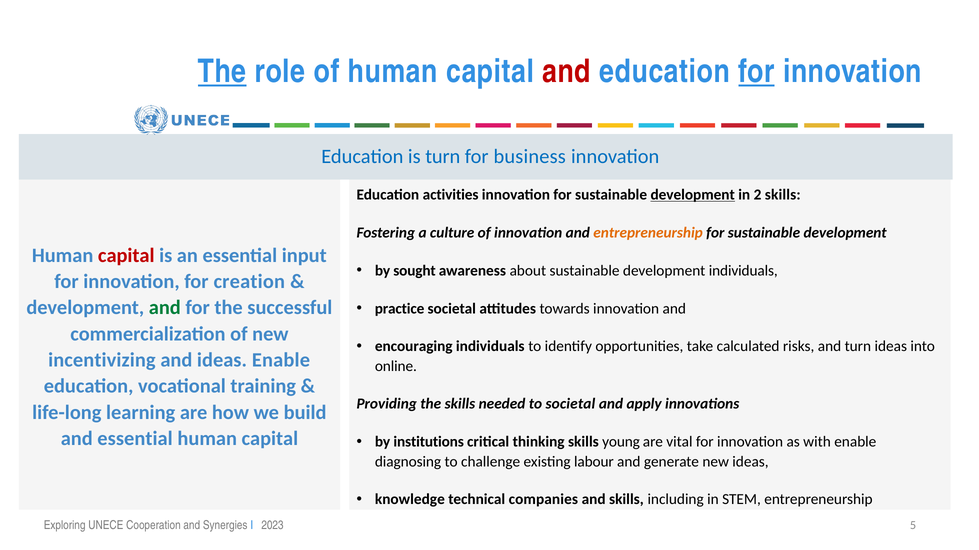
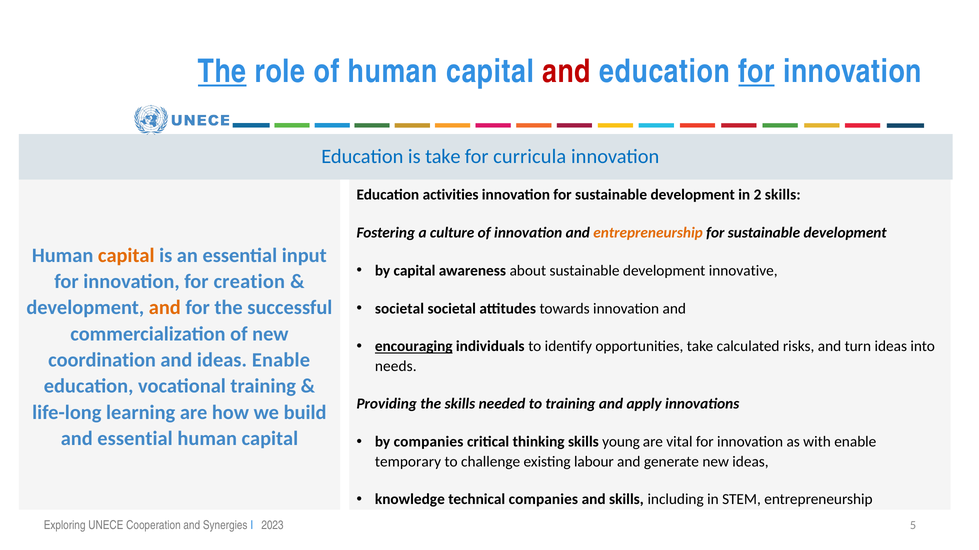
is turn: turn -> take (443, 157)
business: business -> curricula (530, 157)
development underline: present -> none (693, 195)
capital colour: red -> orange (126, 256)
by sought: sought -> capital (415, 271)
development individuals: individuals -> innovative (743, 271)
and colour: green -> orange (165, 308)
practice: practice -> societal (399, 309)
encouraging underline: none -> present (414, 347)
incentivizing: incentivizing -> coordination (102, 360)
online: online -> needs (396, 366)
to societal: societal -> training (571, 404)
by institutions: institutions -> companies (429, 442)
diagnosing: diagnosing -> temporary (408, 462)
